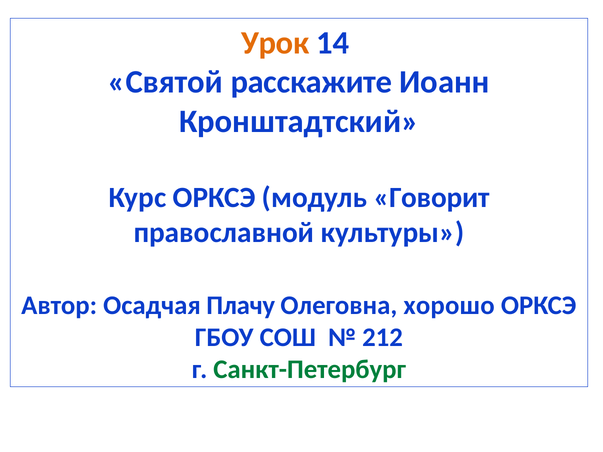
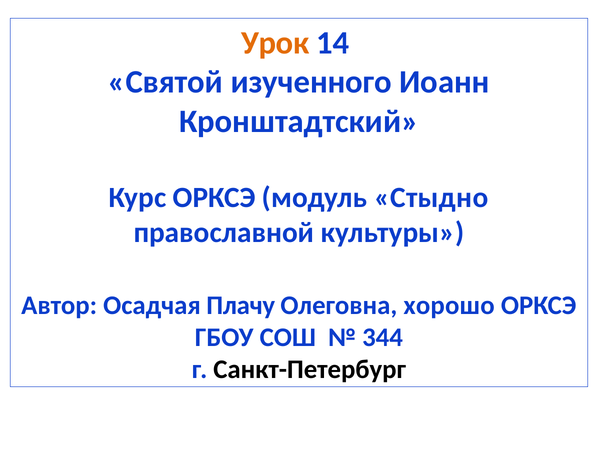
расскажите: расскажите -> изученного (311, 82)
Говорит: Говорит -> Стыдно (431, 198)
212: 212 -> 344 (383, 338)
Санкт-Петербург colour: green -> black (310, 370)
